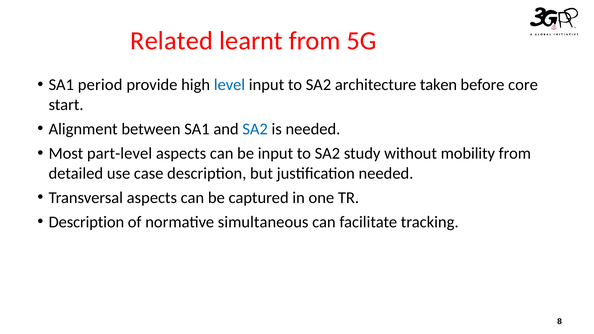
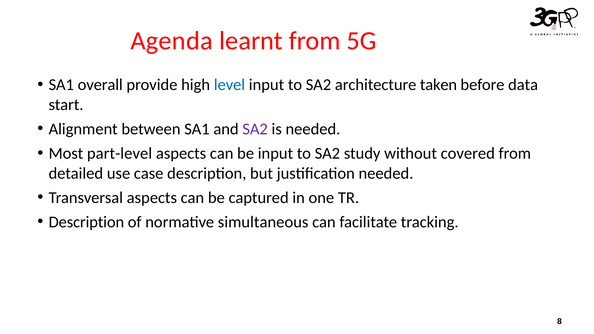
Related: Related -> Agenda (172, 41)
period: period -> overall (100, 85)
core: core -> data (523, 85)
SA2 colour: blue -> purple (255, 129)
mobility: mobility -> covered (468, 154)
